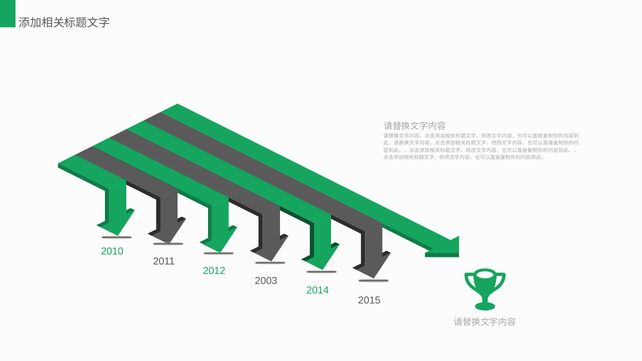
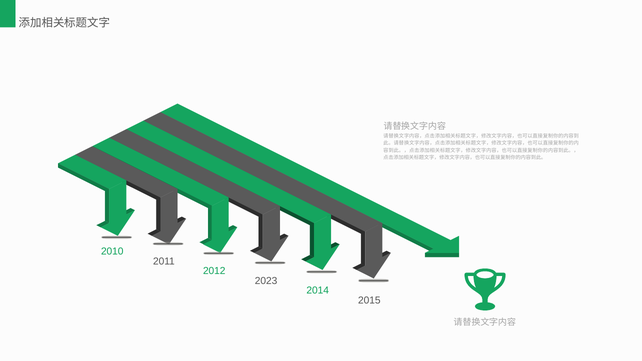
2003: 2003 -> 2023 (266, 281)
